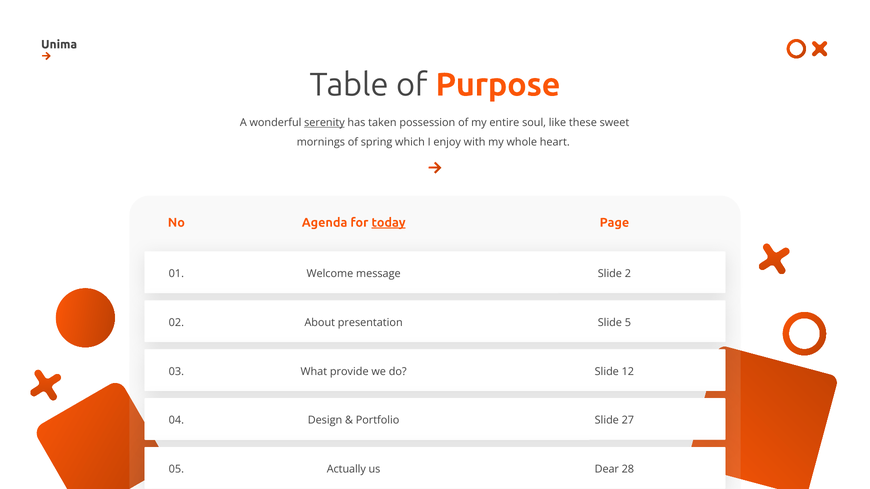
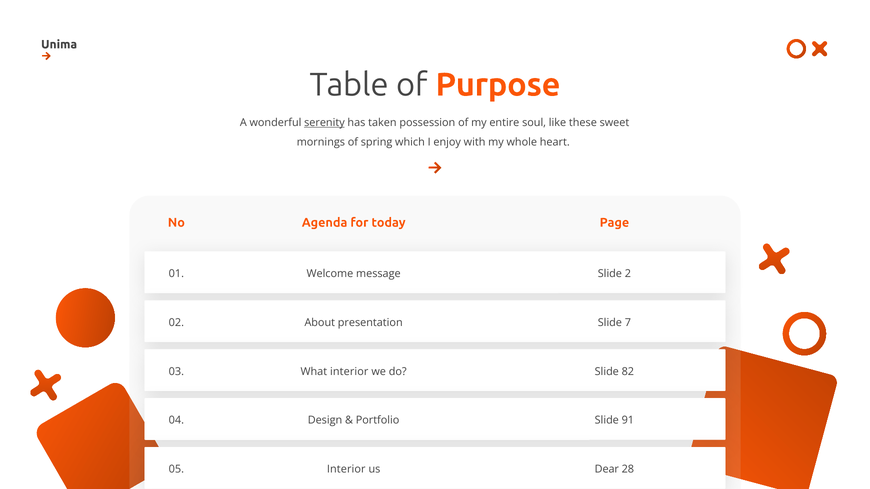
today underline: present -> none (388, 223)
5: 5 -> 7 (628, 323)
What provide: provide -> interior (349, 372)
12: 12 -> 82 (628, 372)
27: 27 -> 91 (628, 421)
05 Actually: Actually -> Interior (346, 470)
